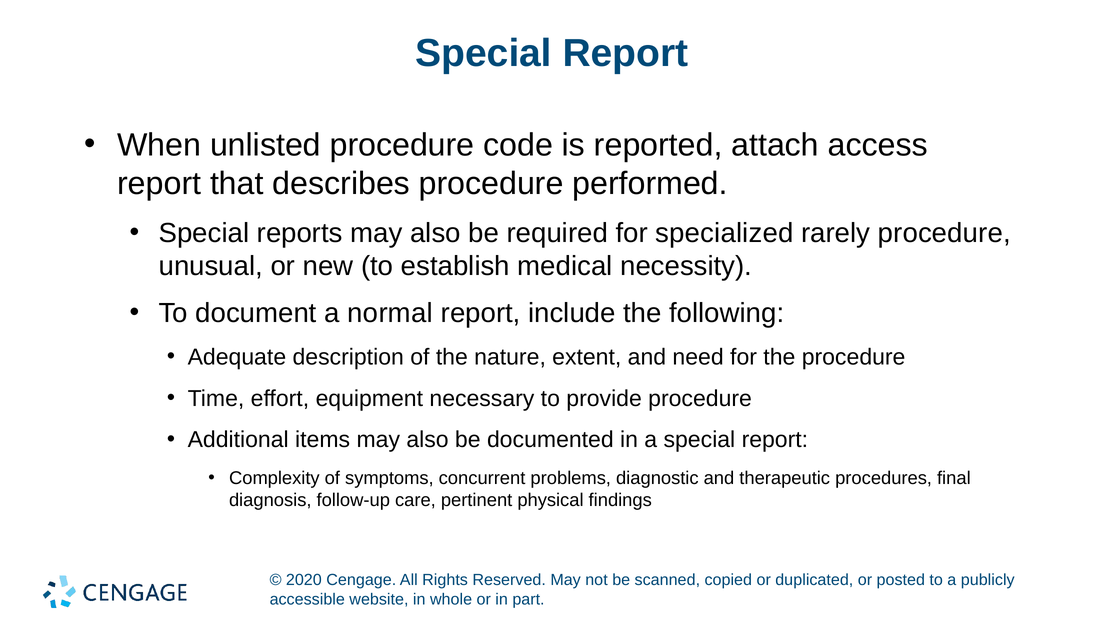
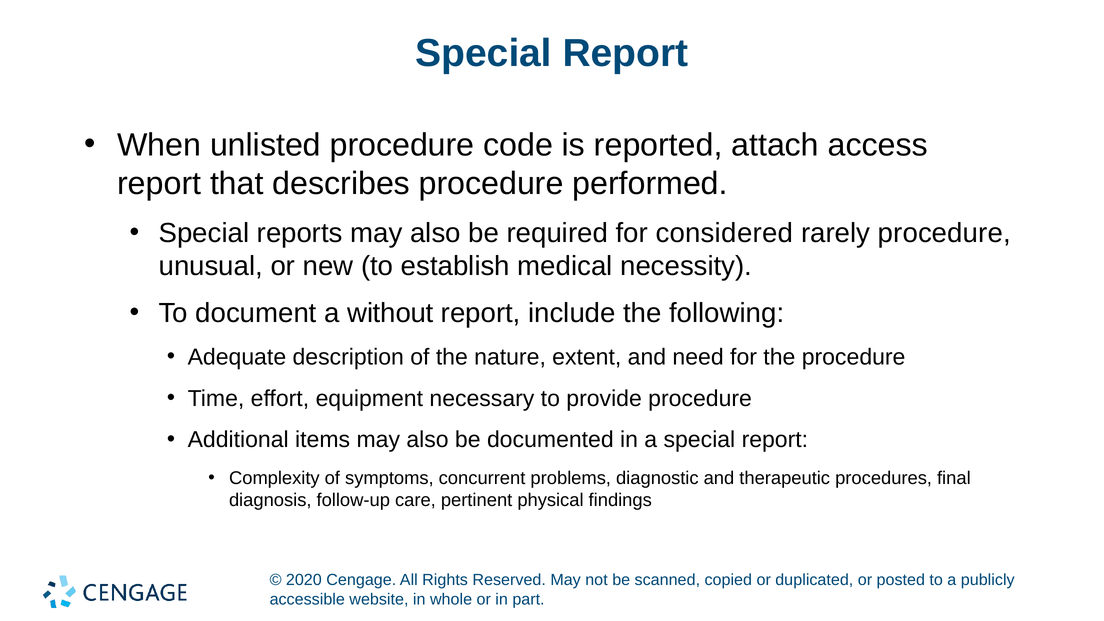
specialized: specialized -> considered (724, 233)
normal: normal -> without (390, 313)
